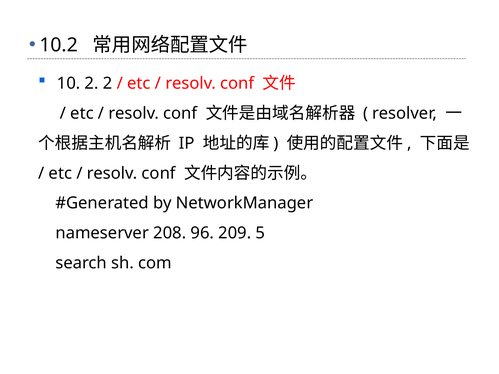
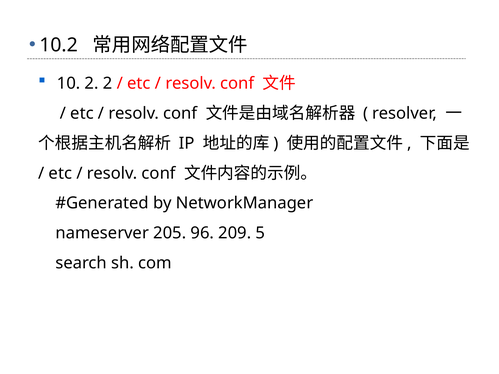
208: 208 -> 205 (170, 233)
